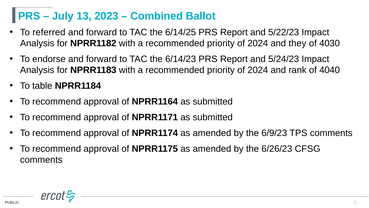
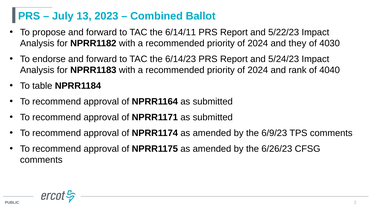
referred: referred -> propose (49, 32)
6/14/25: 6/14/25 -> 6/14/11 (181, 32)
